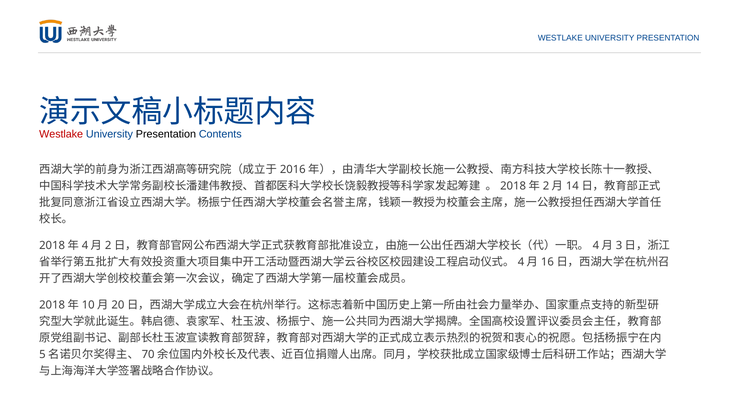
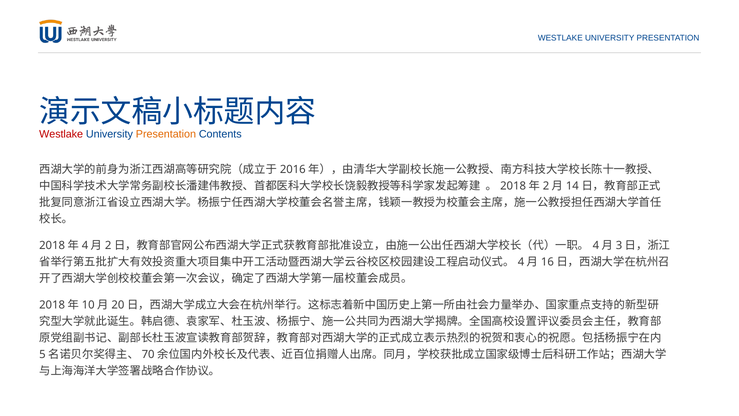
Presentation colour: black -> orange (166, 134)
